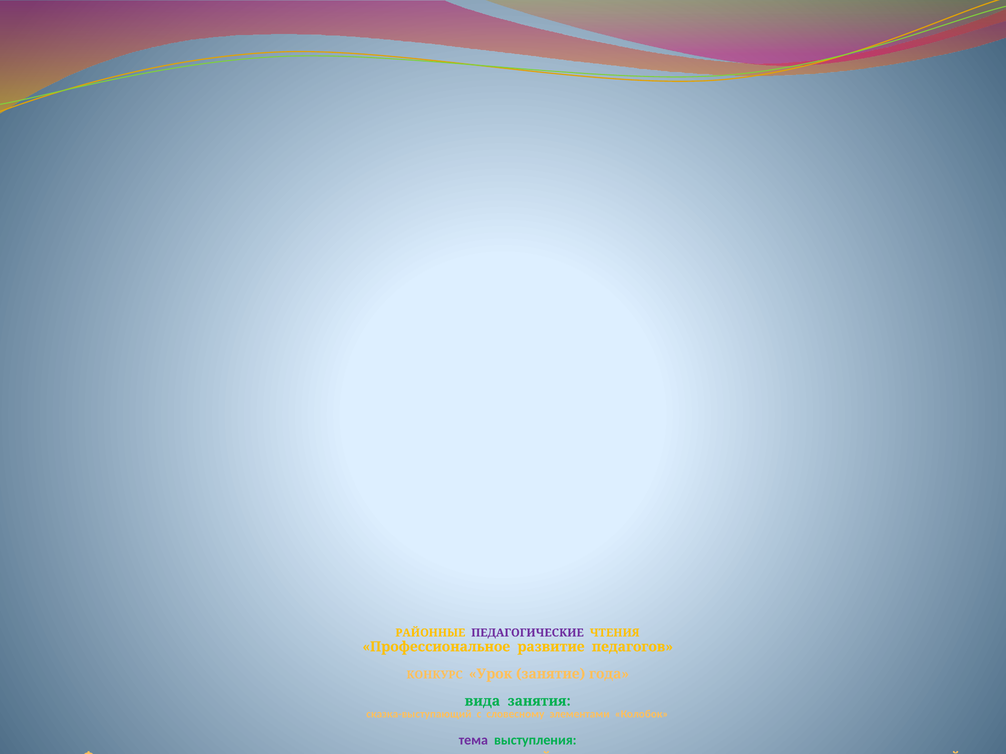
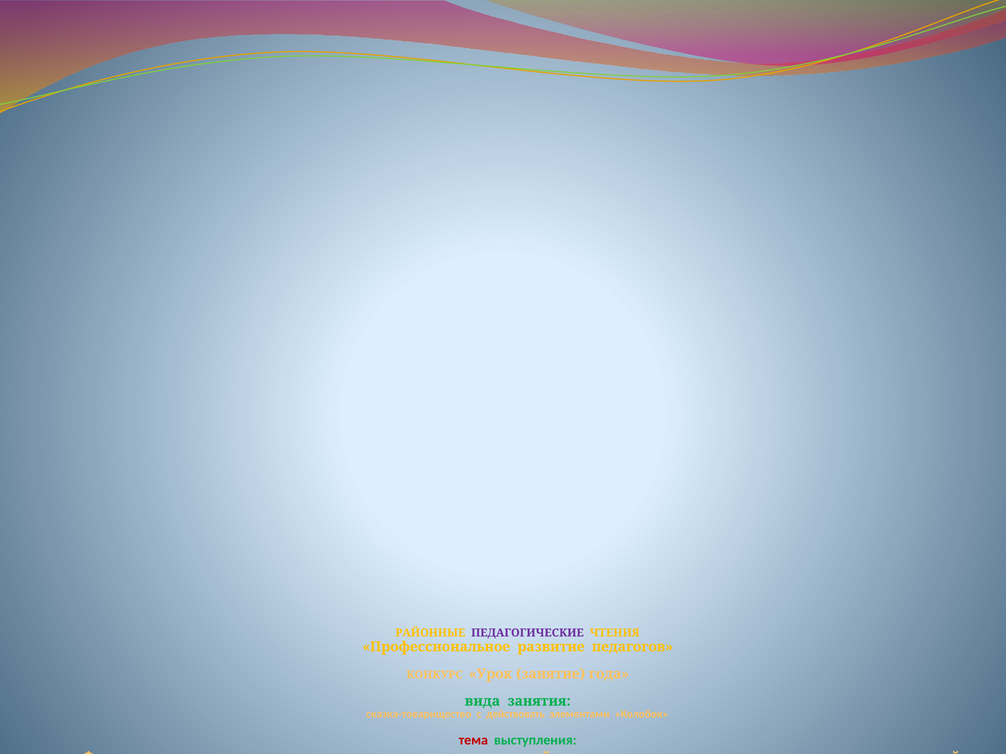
сказка-выступающий: сказка-выступающий -> сказка-товарищество (419, 715)
словесному: словесному -> действовать (516, 715)
тема colour: purple -> red (473, 741)
